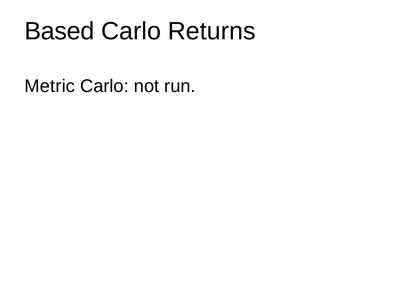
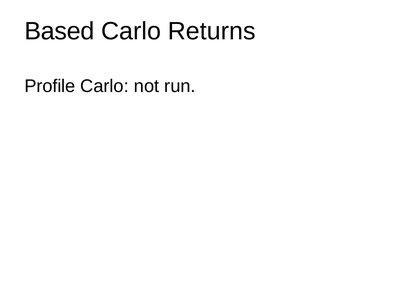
Metric: Metric -> Profile (50, 86)
